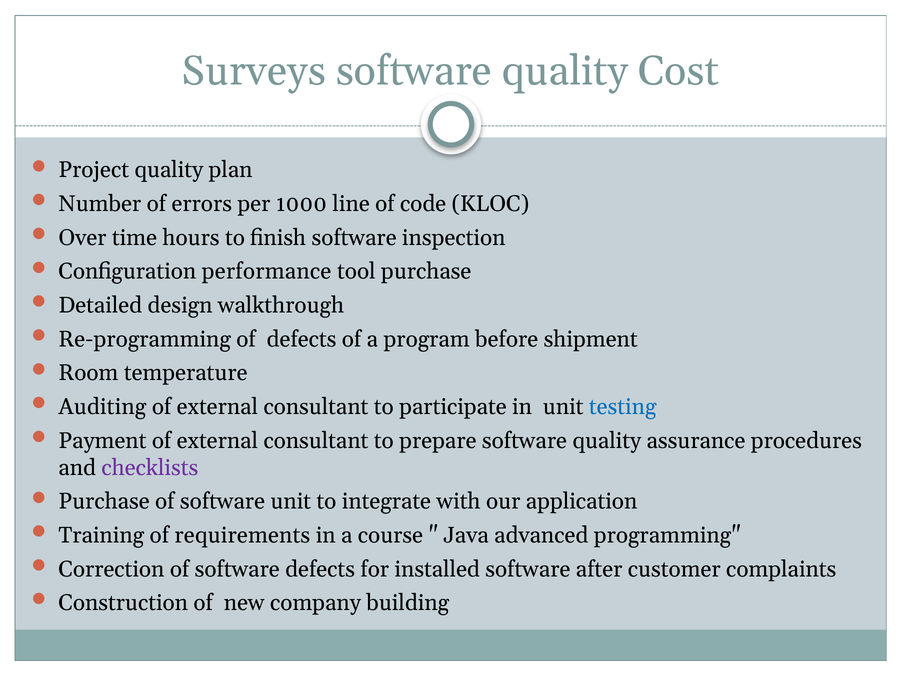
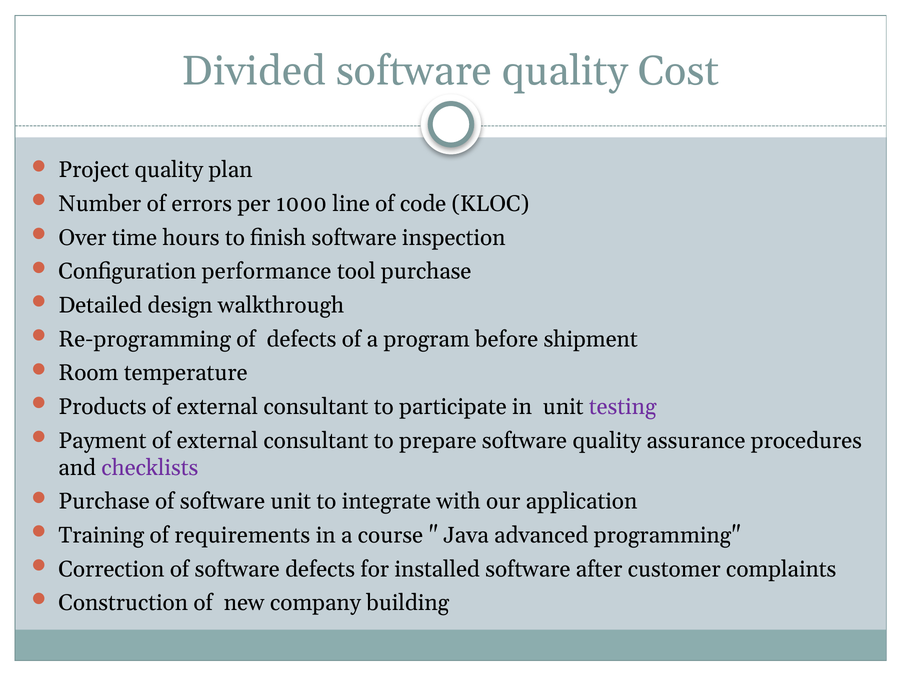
Surveys: Surveys -> Divided (254, 71)
Auditing: Auditing -> Products (103, 407)
testing colour: blue -> purple (623, 407)
